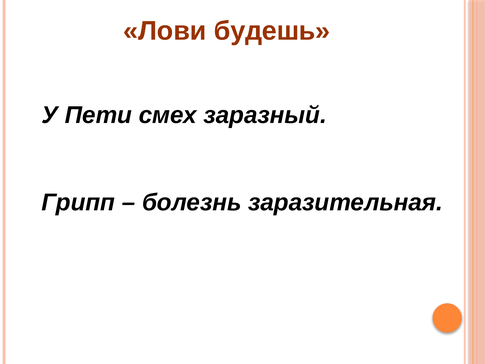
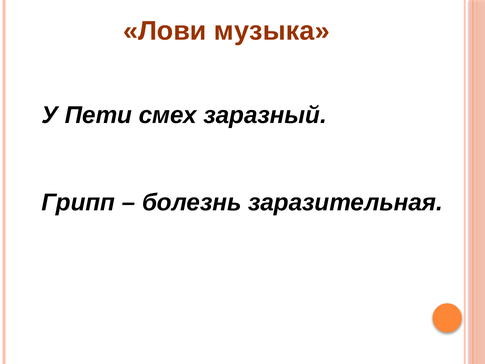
будешь: будешь -> музыка (272, 31)
